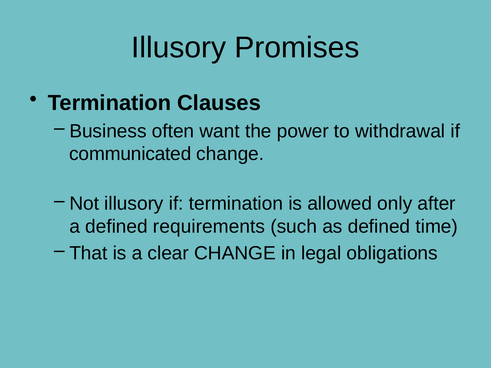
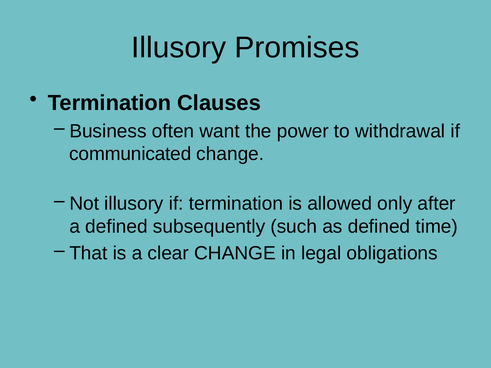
requirements: requirements -> subsequently (209, 227)
